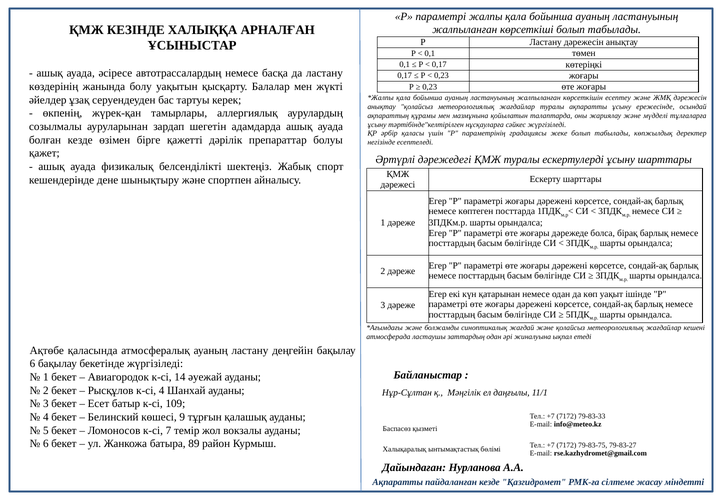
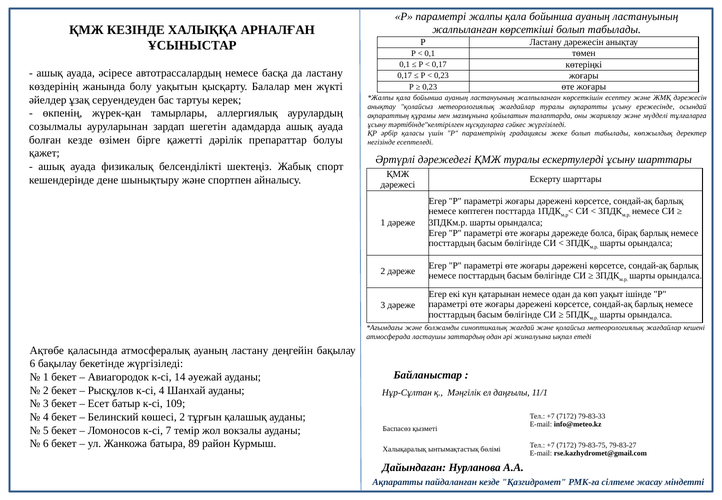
көшесі 9: 9 -> 2 (182, 417)
